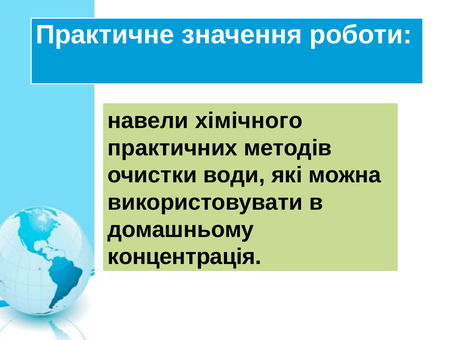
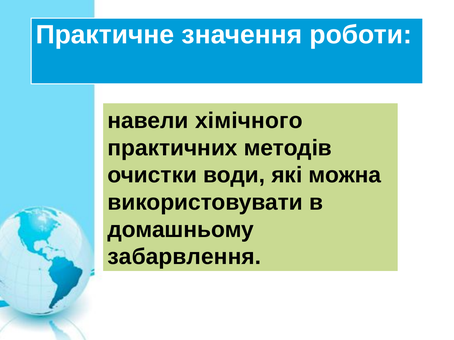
концентрація: концентрація -> забарвлення (184, 257)
